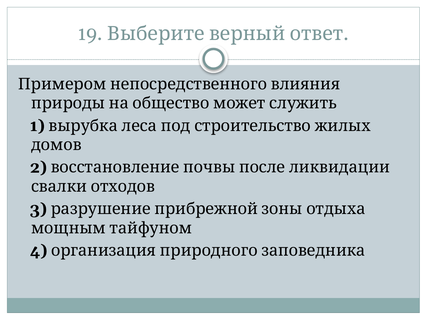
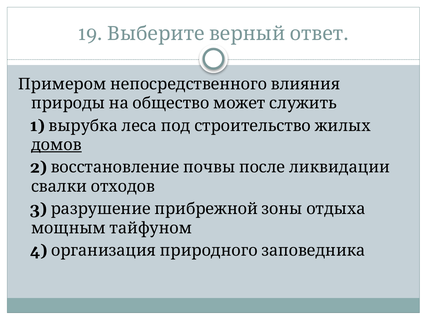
домов underline: none -> present (56, 145)
